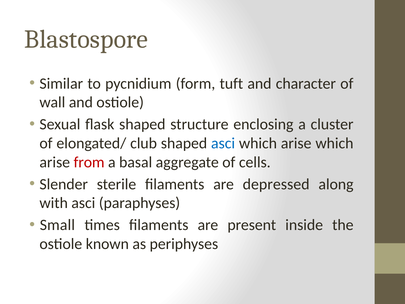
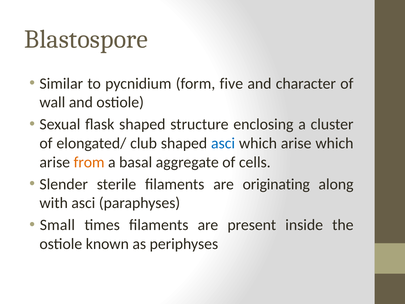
tuft: tuft -> five (231, 83)
from colour: red -> orange (89, 162)
depressed: depressed -> originating (276, 184)
